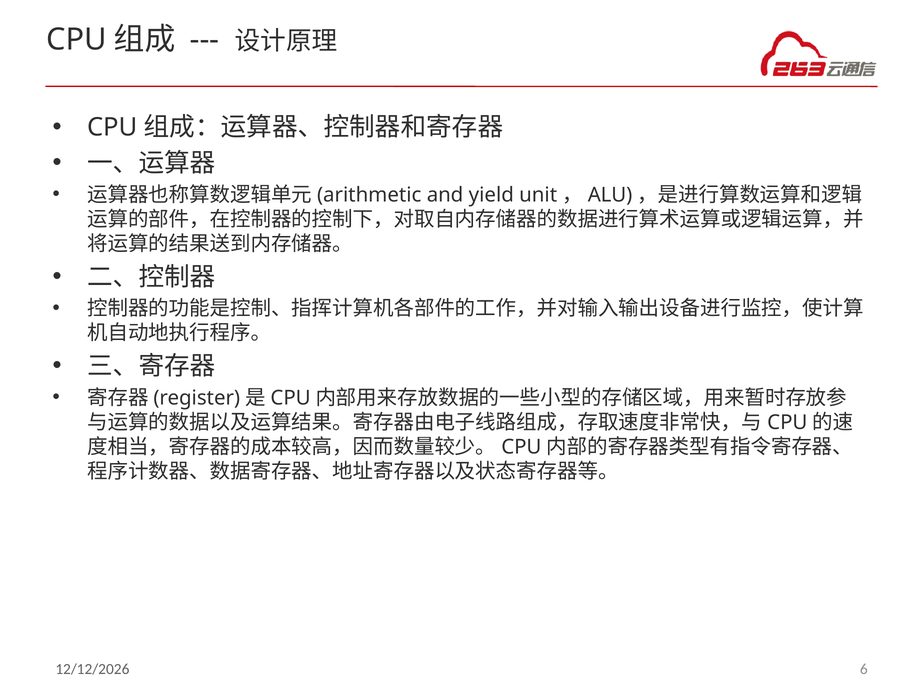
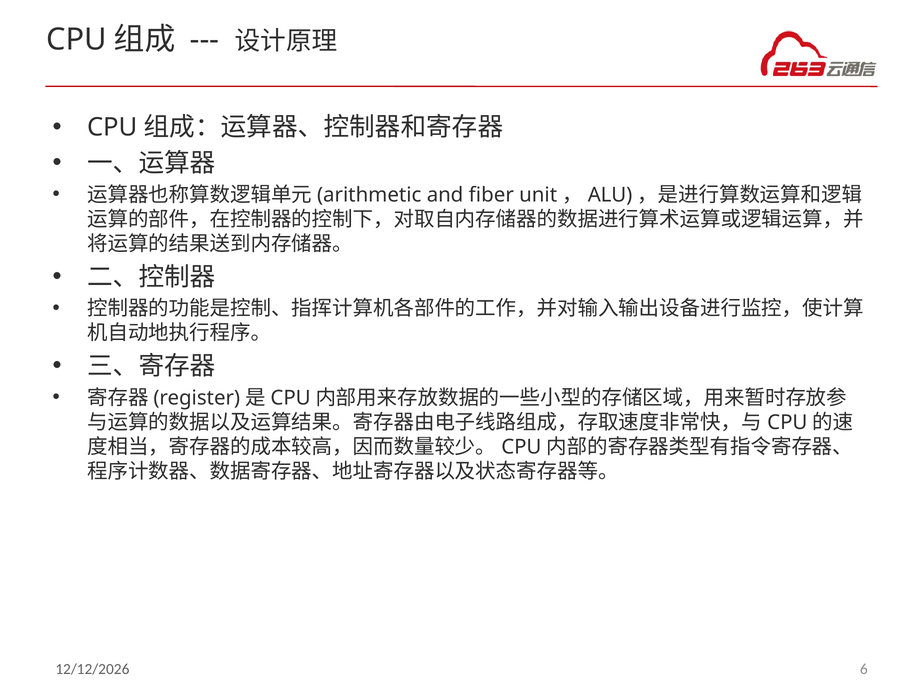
yield: yield -> fiber (491, 195)
